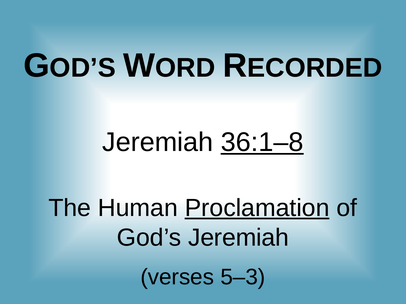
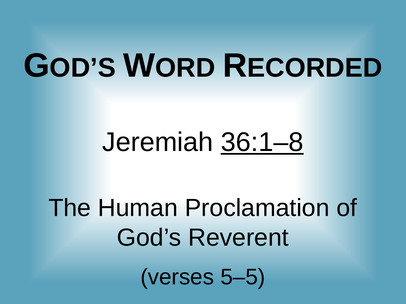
Proclamation underline: present -> none (257, 208)
God’s Jeremiah: Jeremiah -> Reverent (238, 238)
5–3: 5–3 -> 5–5 (243, 278)
